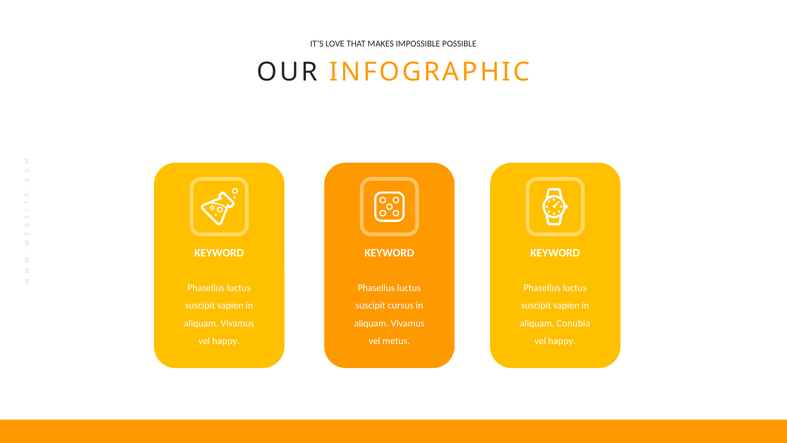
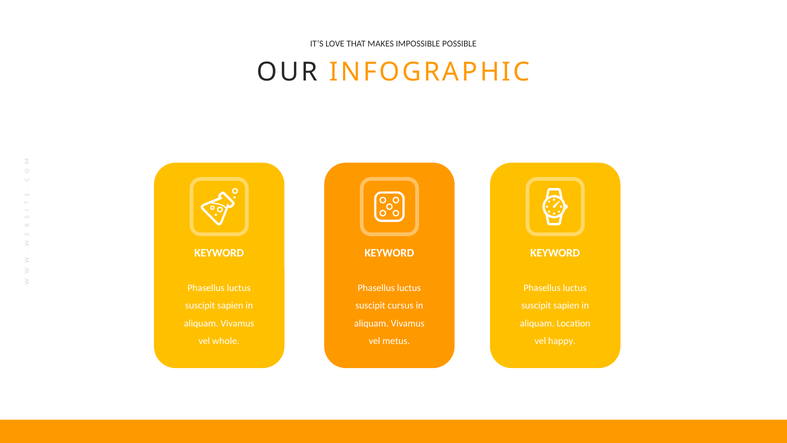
Conubia: Conubia -> Location (574, 323)
happy: happy -> whole (226, 341)
